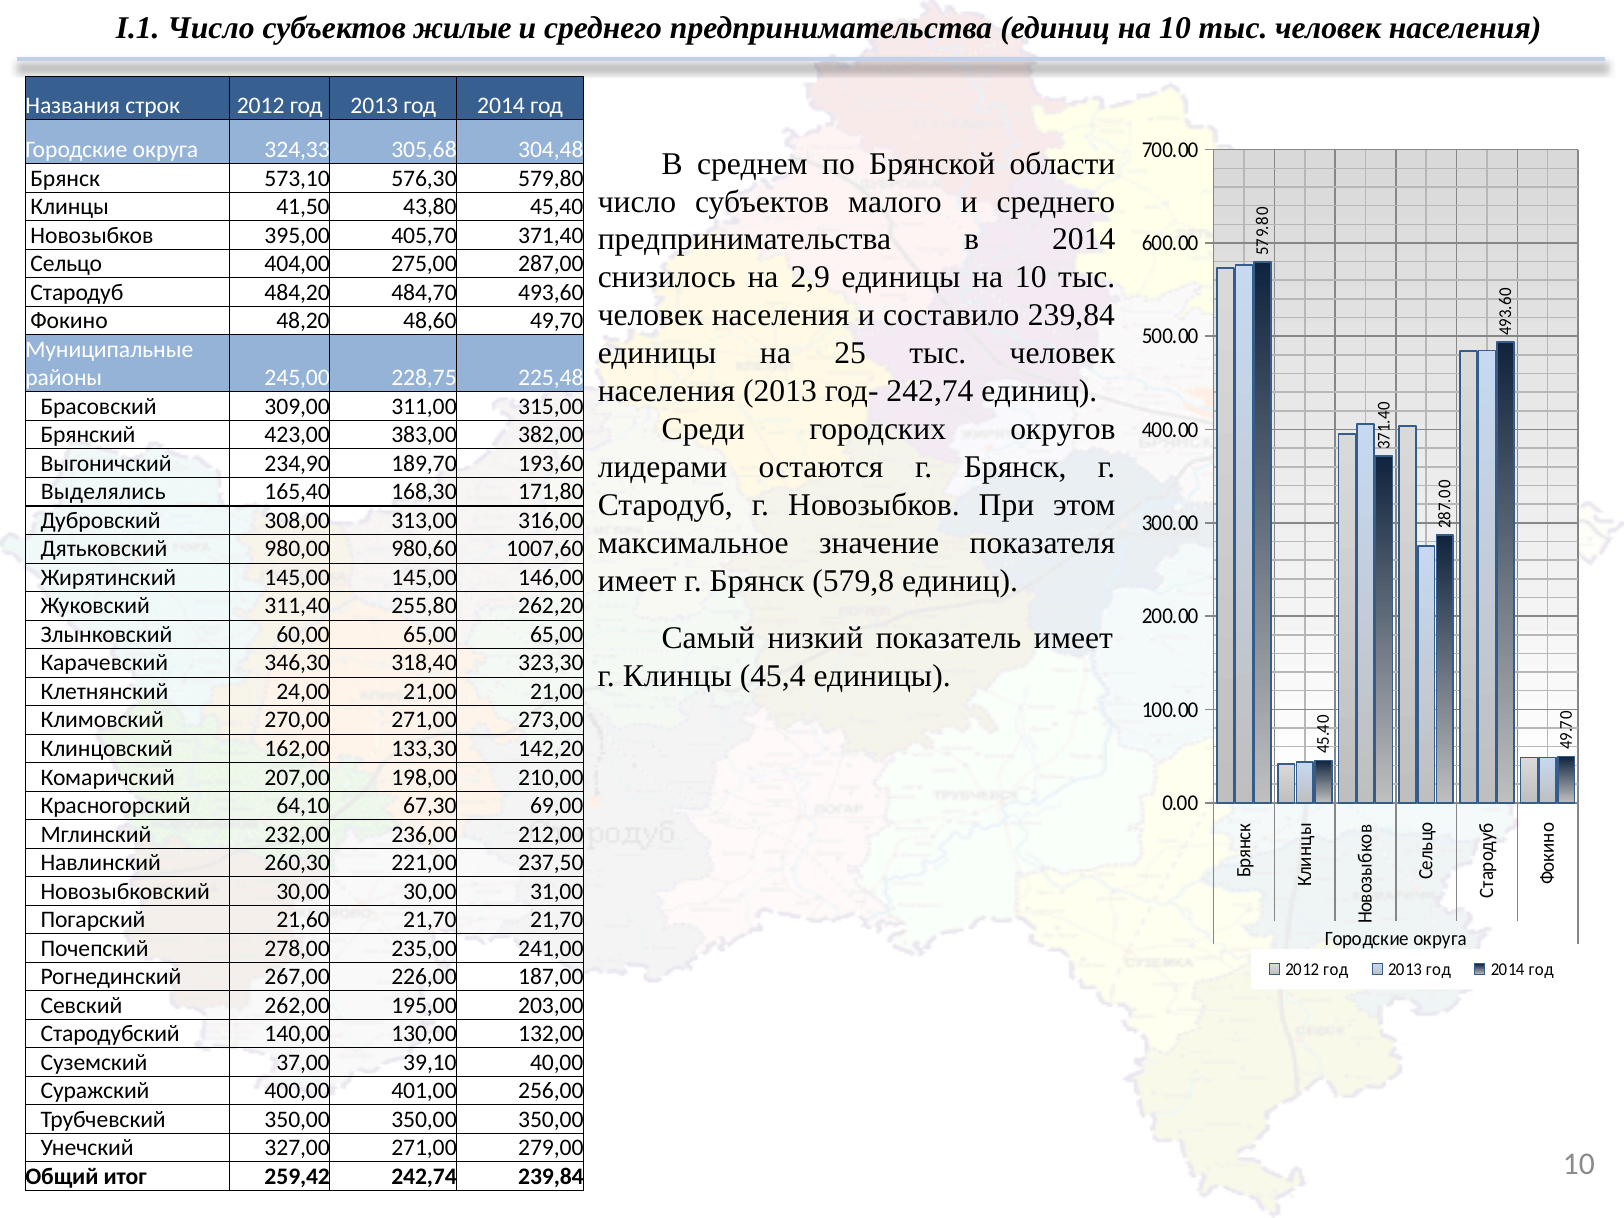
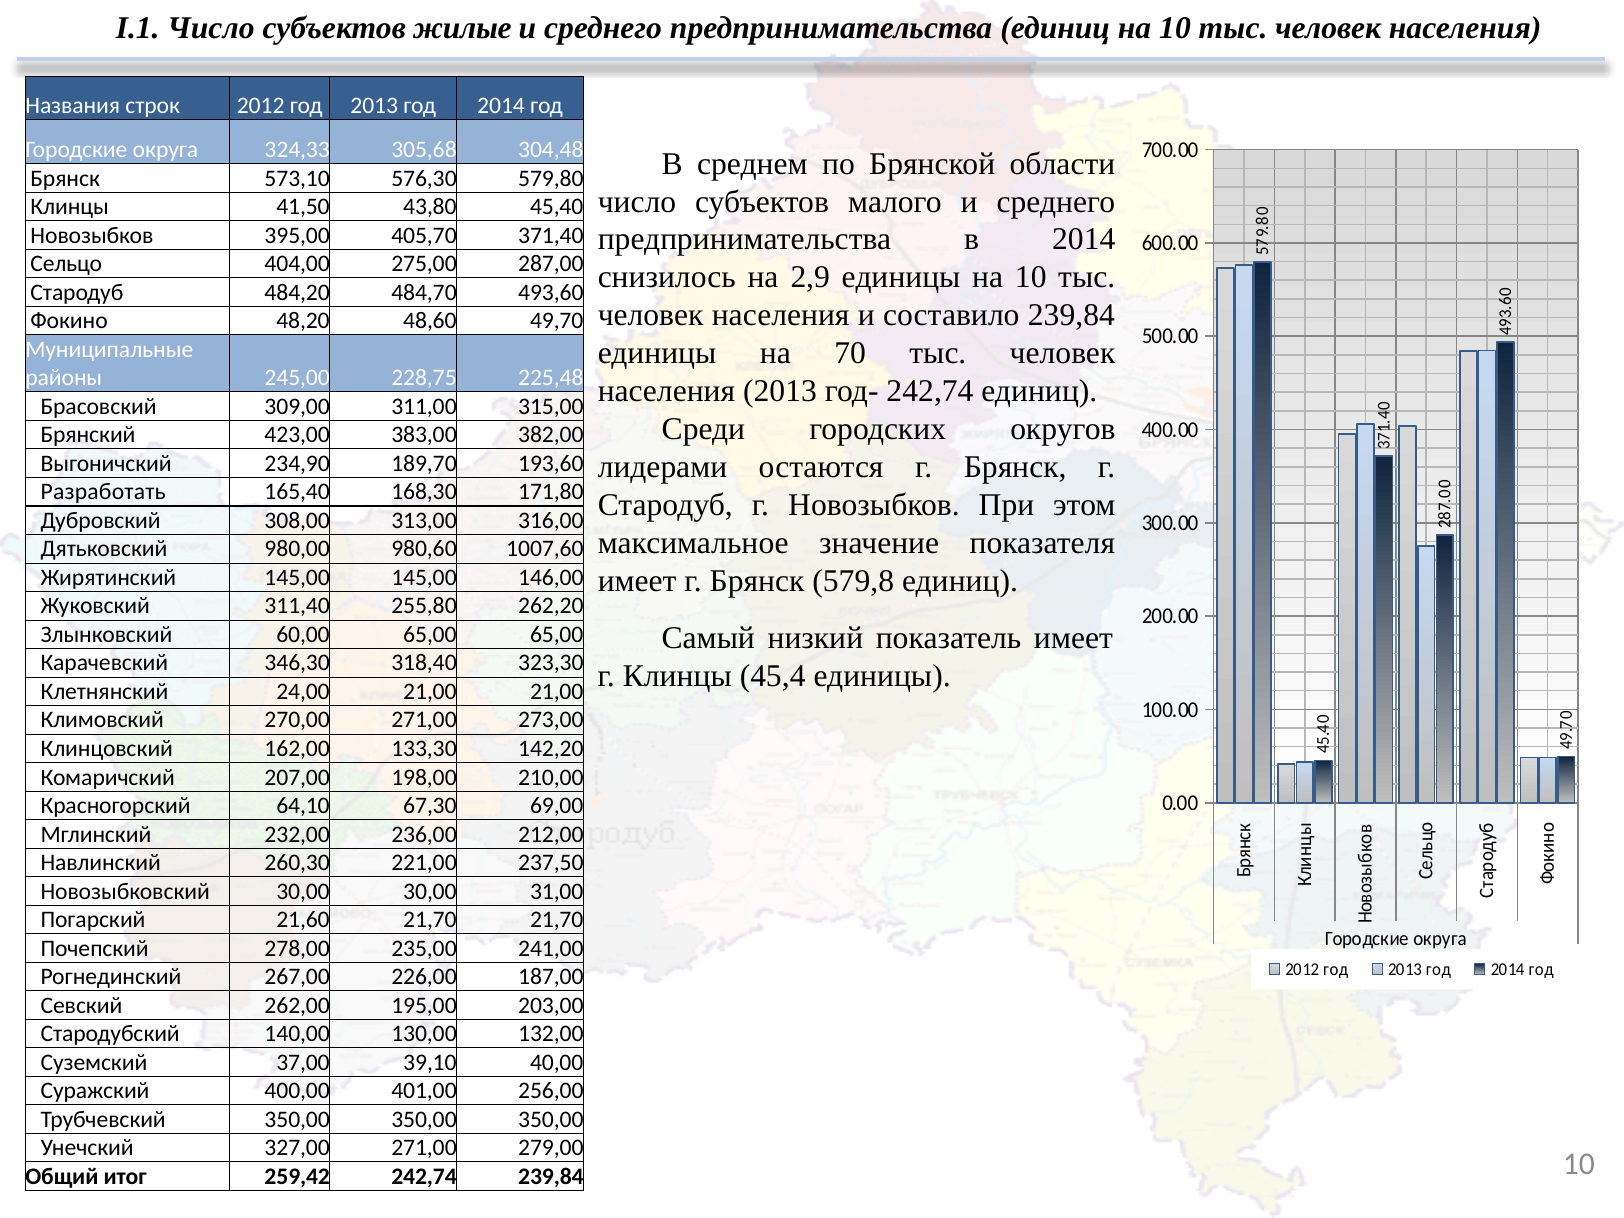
25: 25 -> 70 (850, 353)
Выделялись: Выделялись -> Разработать (103, 492)
